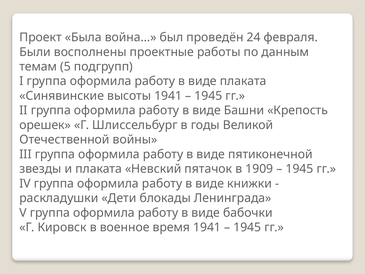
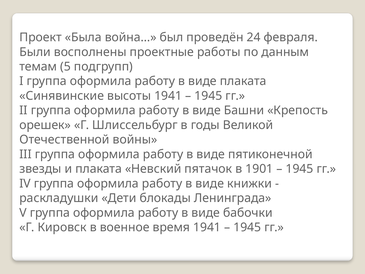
1909: 1909 -> 1901 (259, 169)
